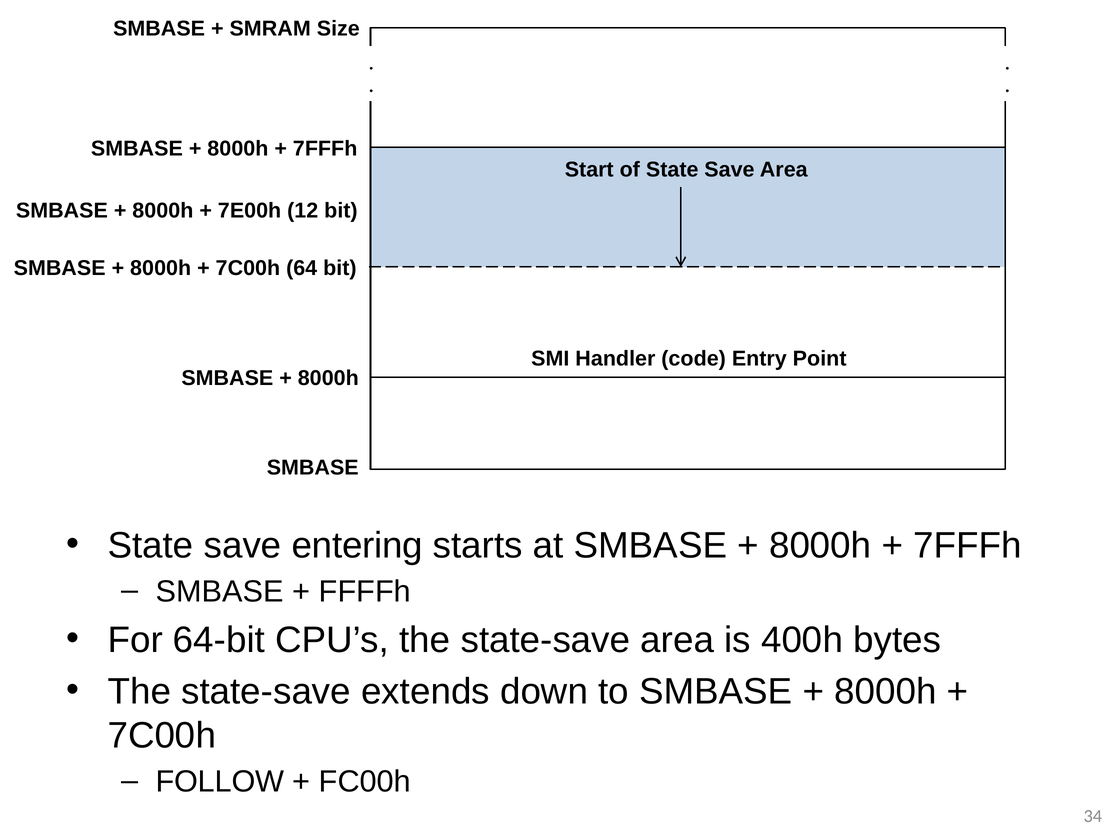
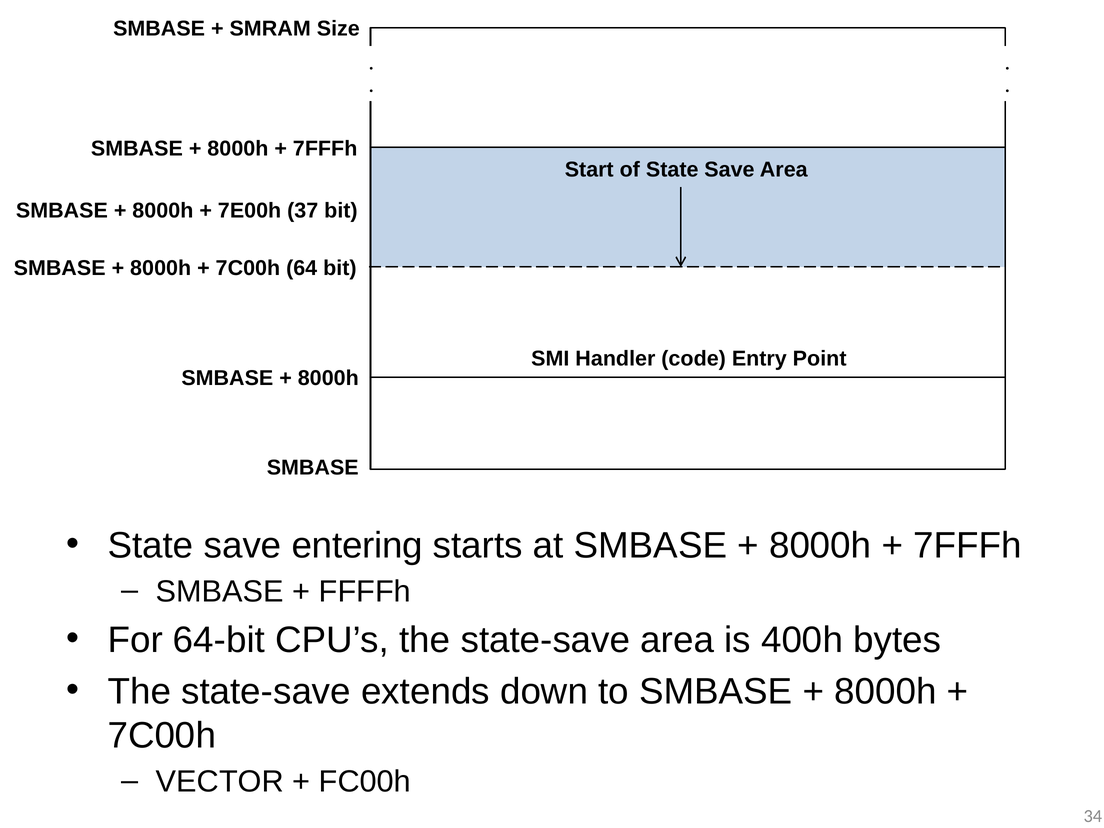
12: 12 -> 37 (303, 210)
FOLLOW: FOLLOW -> VECTOR (220, 782)
